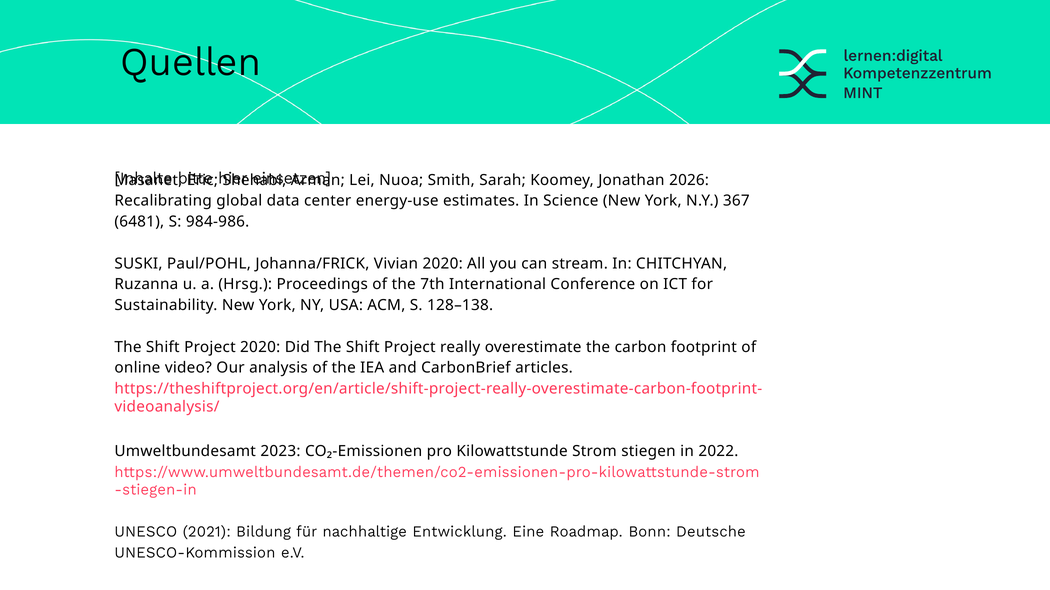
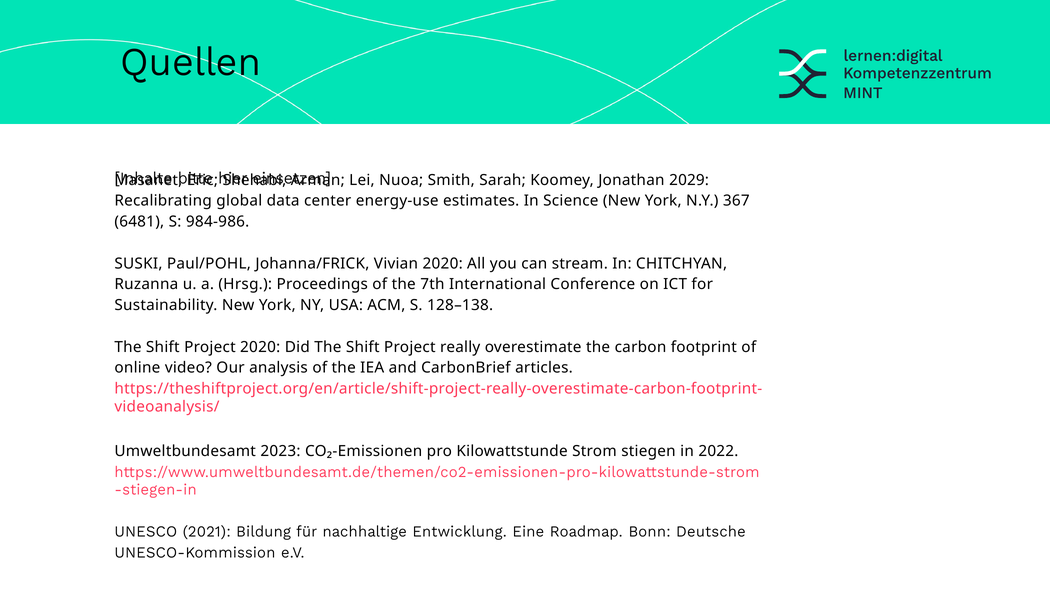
2026: 2026 -> 2029 (689, 180)
